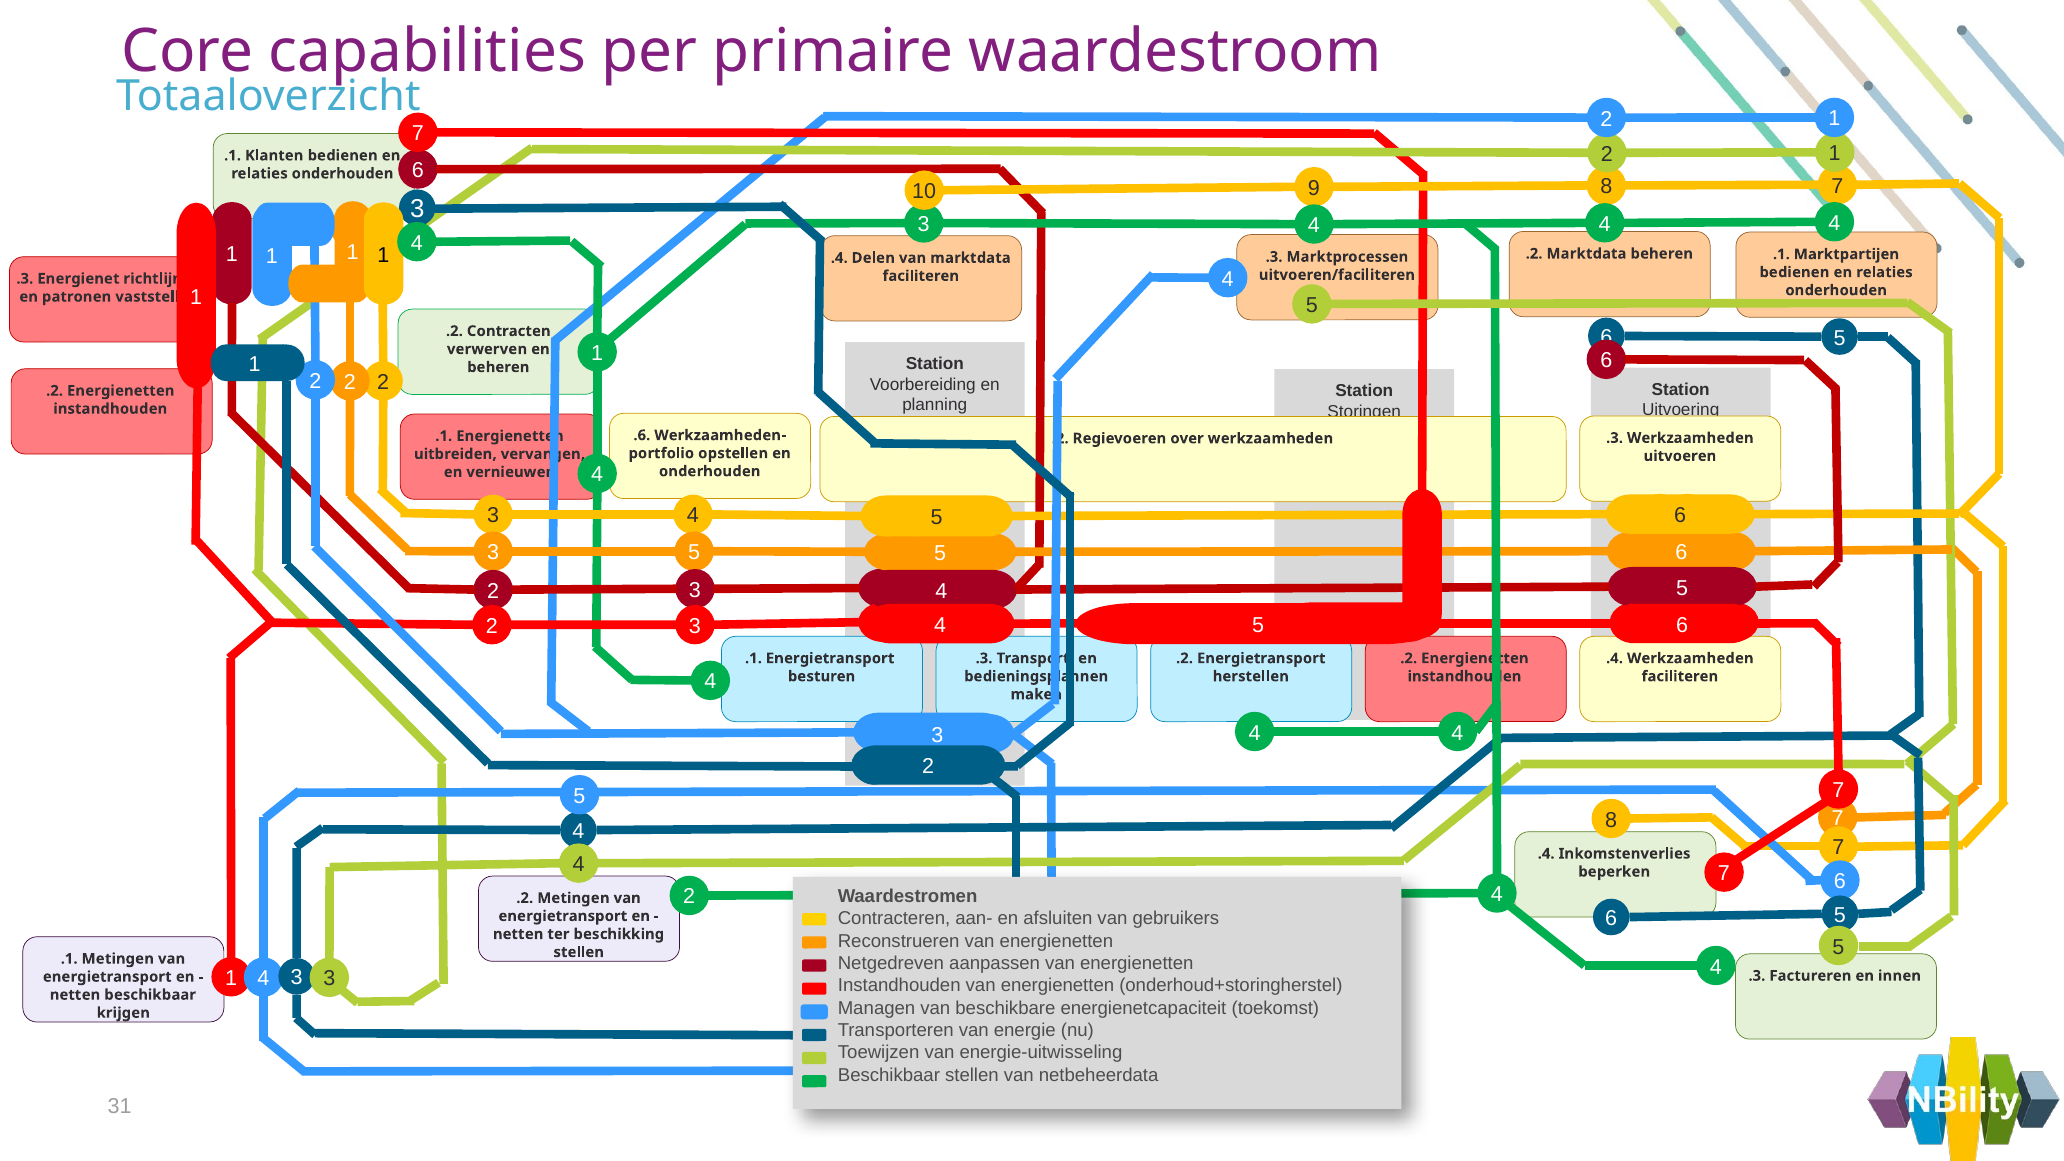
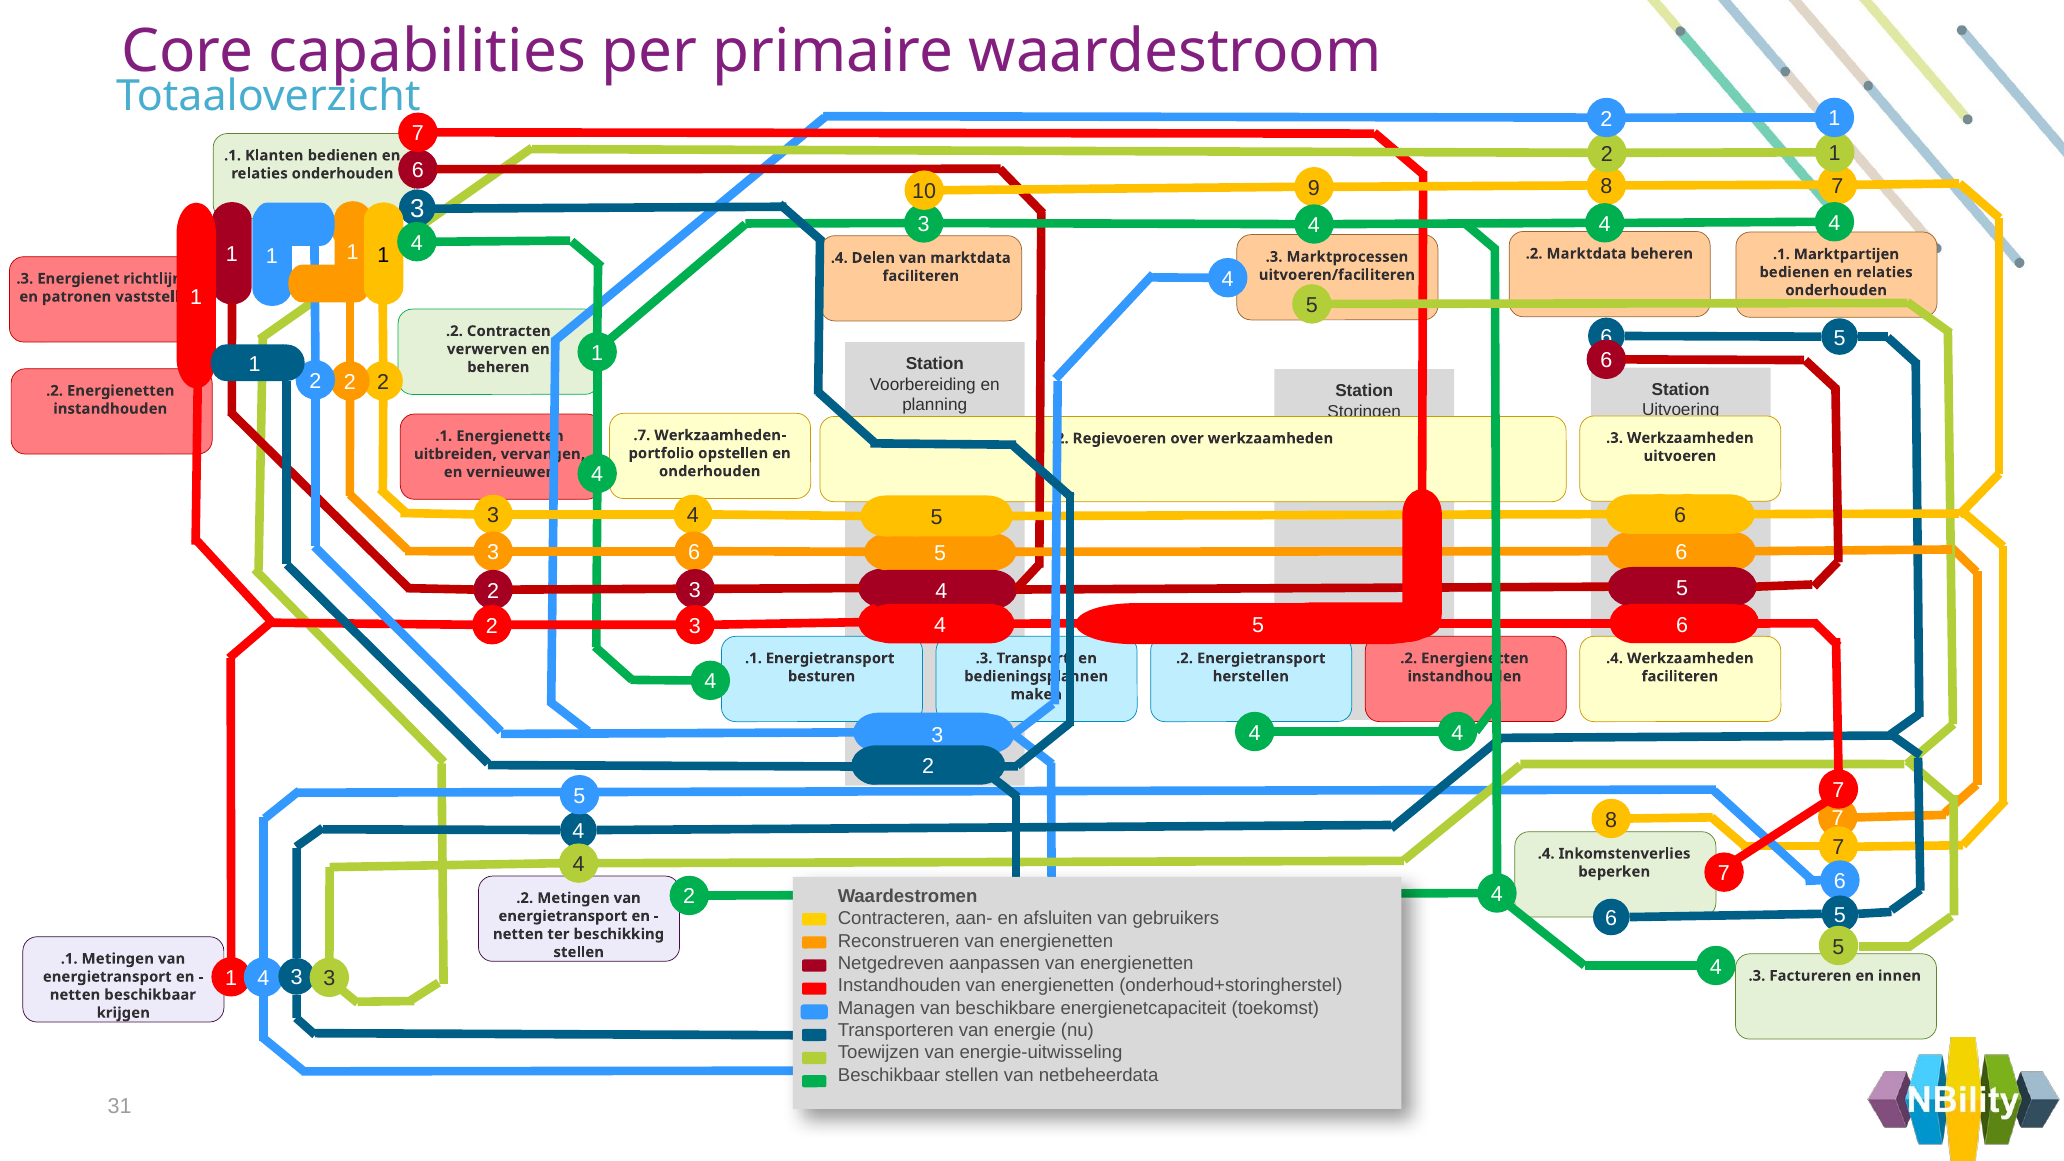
.6: .6 -> .7 (642, 435)
5: 5 -> 6 (694, 553)
